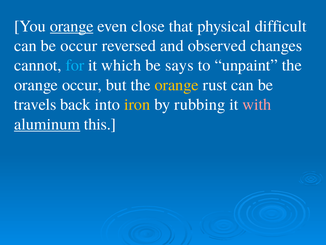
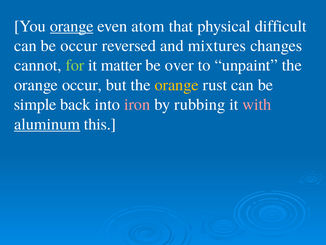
close: close -> atom (148, 26)
observed: observed -> mixtures (217, 46)
for colour: light blue -> light green (75, 65)
which: which -> matter (121, 65)
says: says -> over (179, 65)
travels: travels -> simple (35, 104)
iron colour: yellow -> pink (137, 104)
